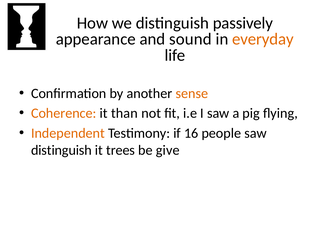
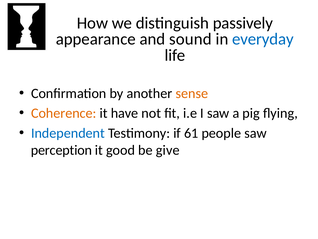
everyday colour: orange -> blue (263, 39)
than: than -> have (125, 113)
Independent colour: orange -> blue (68, 133)
16: 16 -> 61 (191, 133)
distinguish: distinguish -> perception (61, 150)
trees: trees -> good (121, 150)
